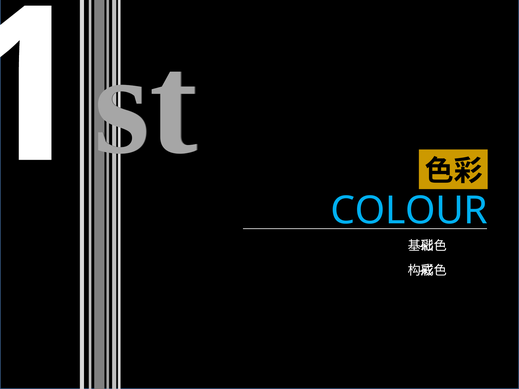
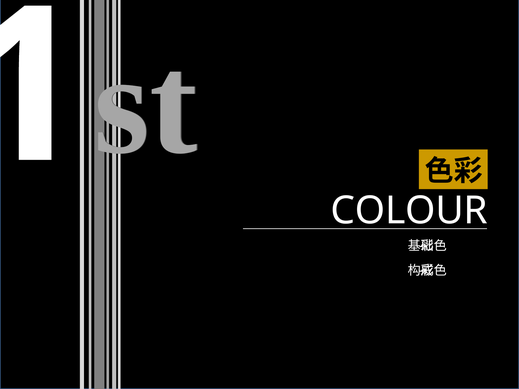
COLOUR colour: light blue -> white (409, 211)
